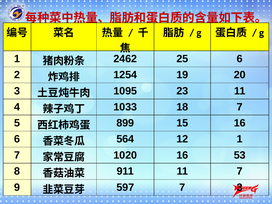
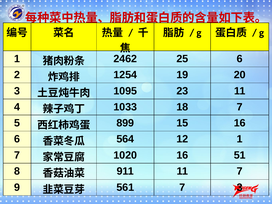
53: 53 -> 51 (240, 155)
597: 597 -> 561 (125, 187)
